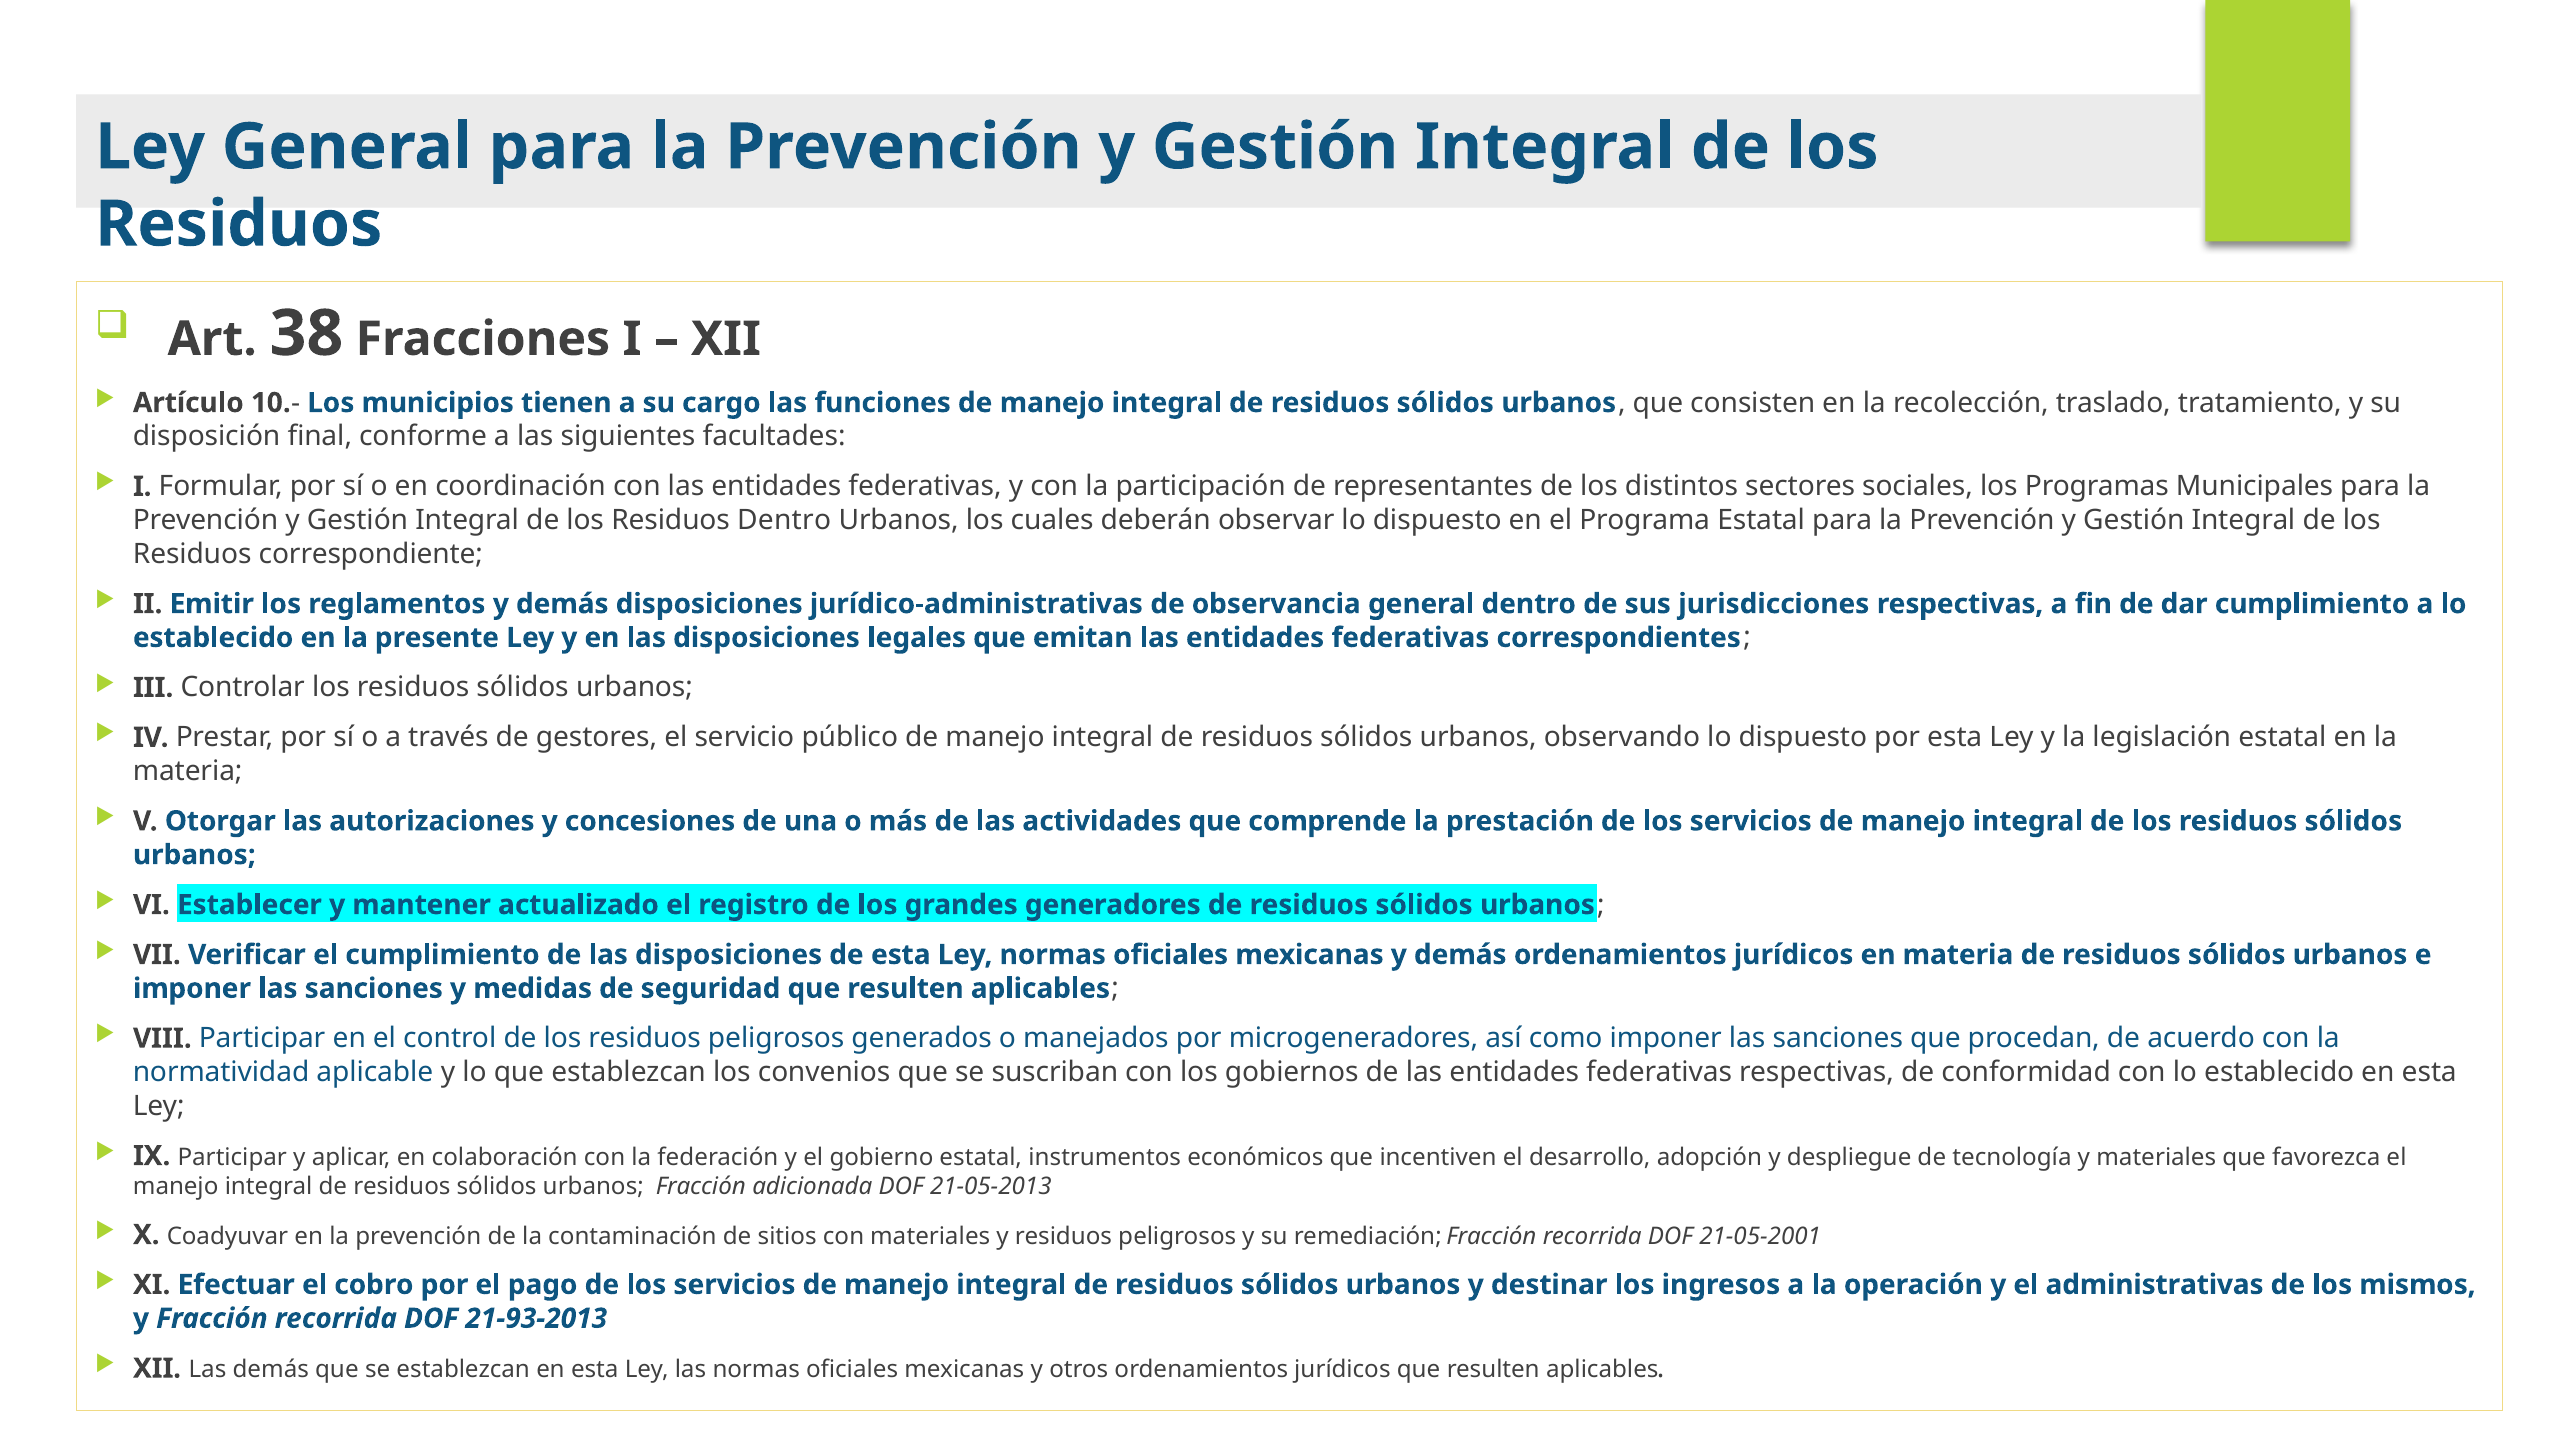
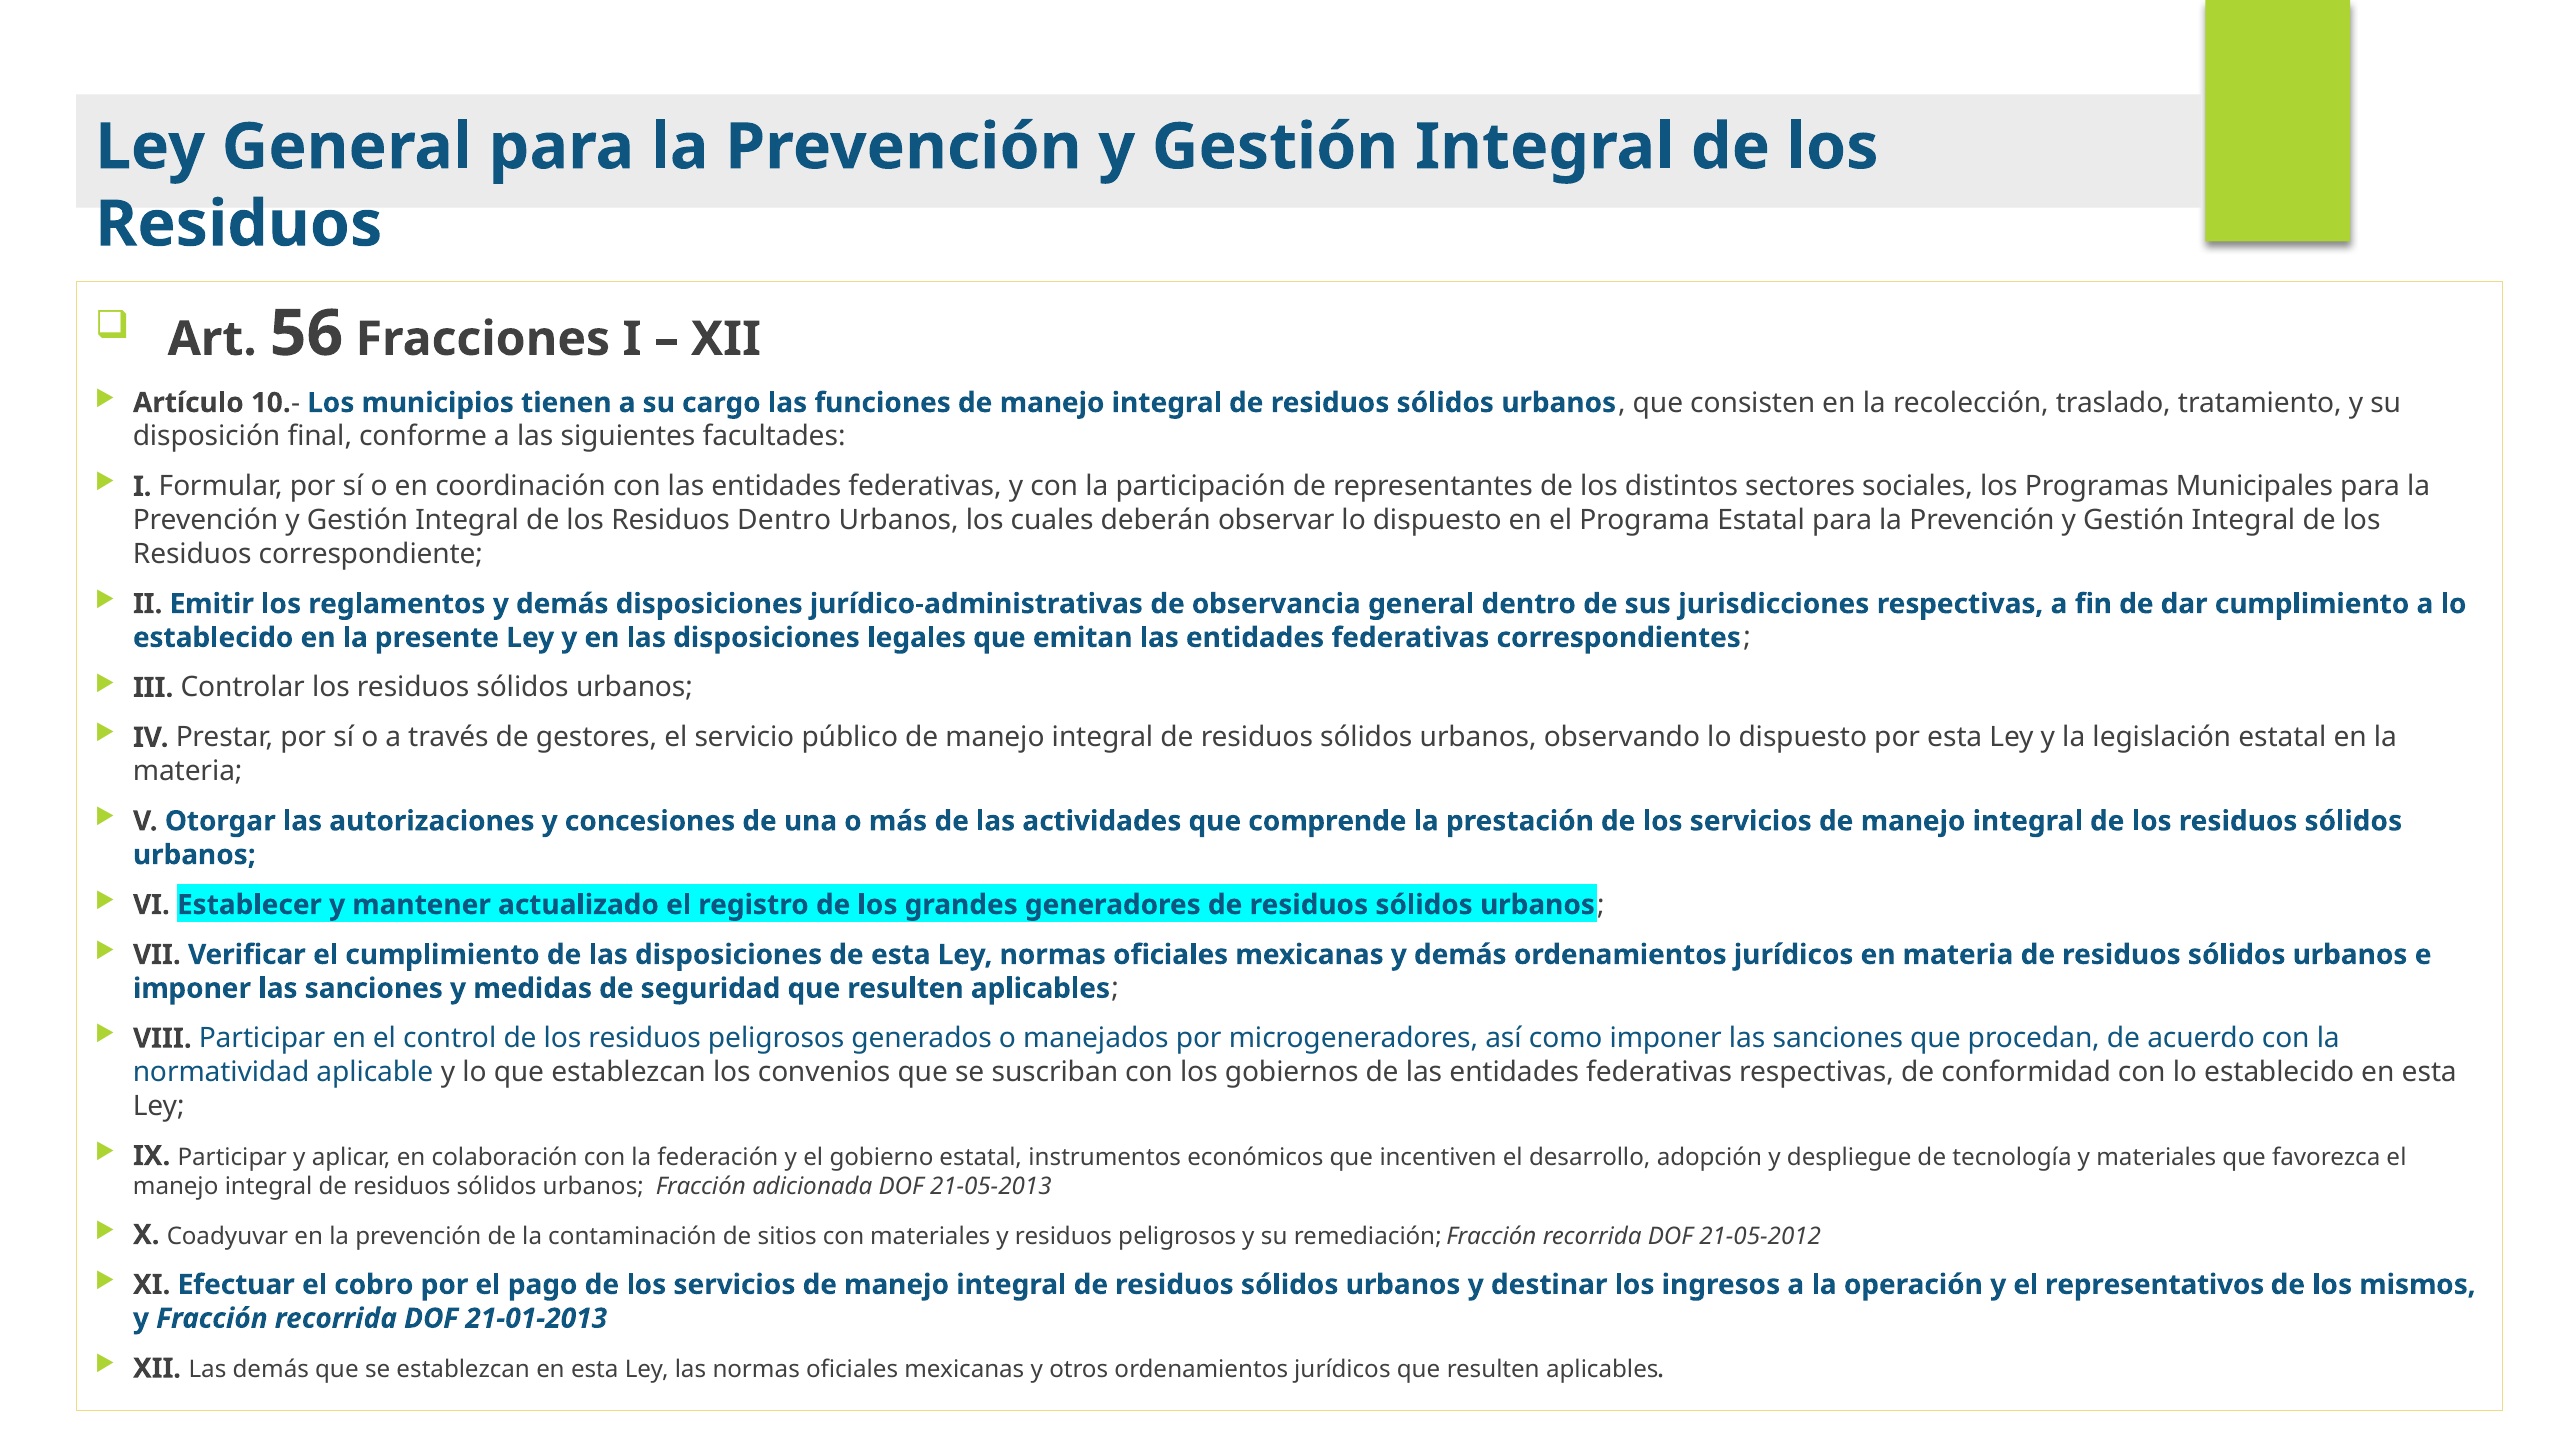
38: 38 -> 56 (306, 334)
21-05-2001: 21-05-2001 -> 21-05-2012 (1760, 1236)
administrativas: administrativas -> representativos (2155, 1285)
21-93-2013: 21-93-2013 -> 21-01-2013 (536, 1318)
